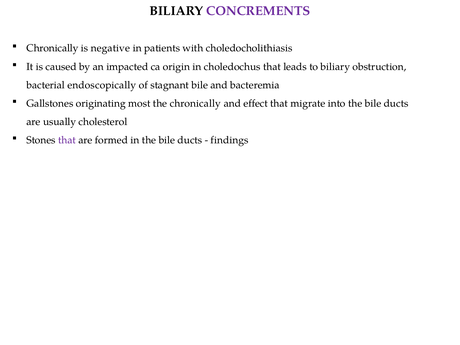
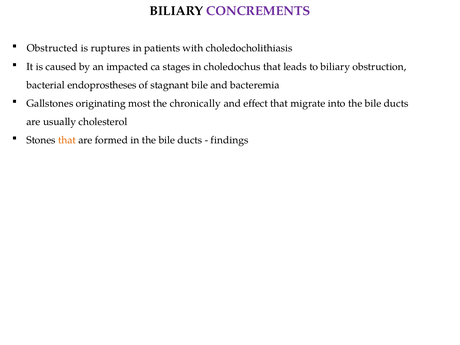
Chronically: Chronically -> Obstructed (52, 48)
negative: negative -> ruptures (110, 48)
origin: origin -> stages (177, 67)
endoscopically: endoscopically -> endoprostheses (102, 85)
that colour: purple -> orange (67, 140)
